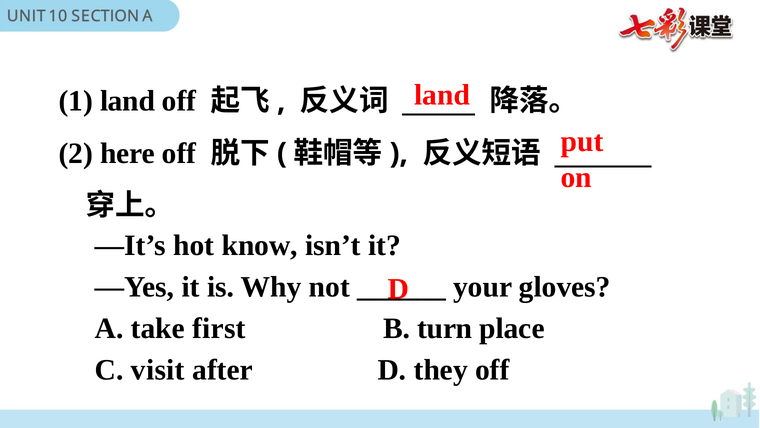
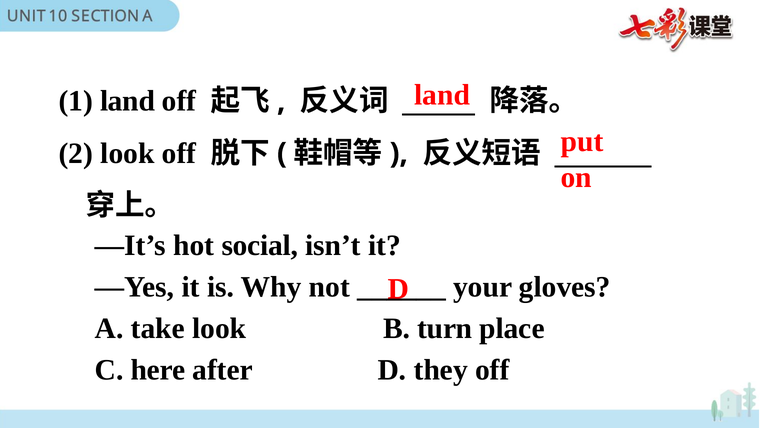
2 here: here -> look (127, 153)
know: know -> social (260, 245)
take first: first -> look (219, 328)
visit: visit -> here (158, 369)
